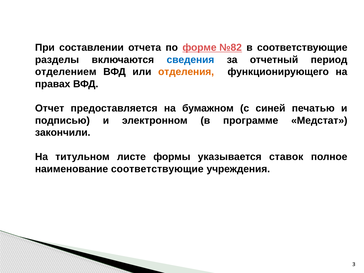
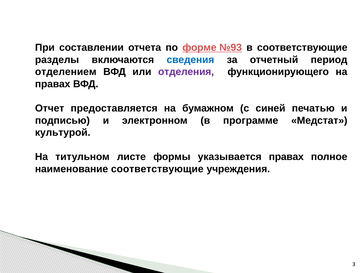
№82: №82 -> №93 (231, 48)
отделения colour: orange -> purple (186, 72)
закончили: закончили -> культурой (63, 133)
указывается ставок: ставок -> правах (286, 157)
